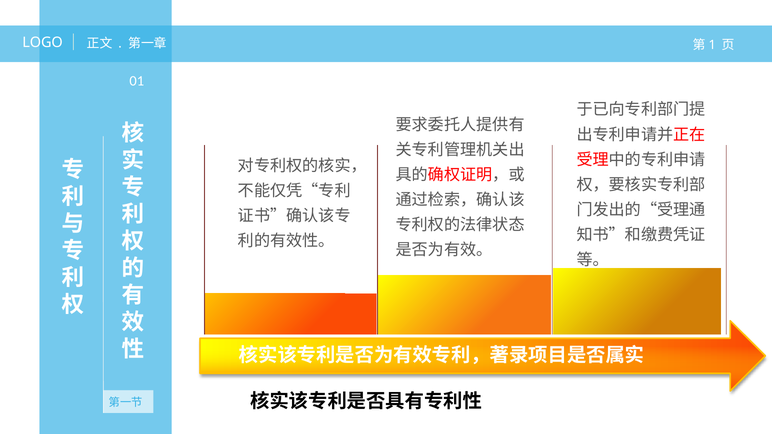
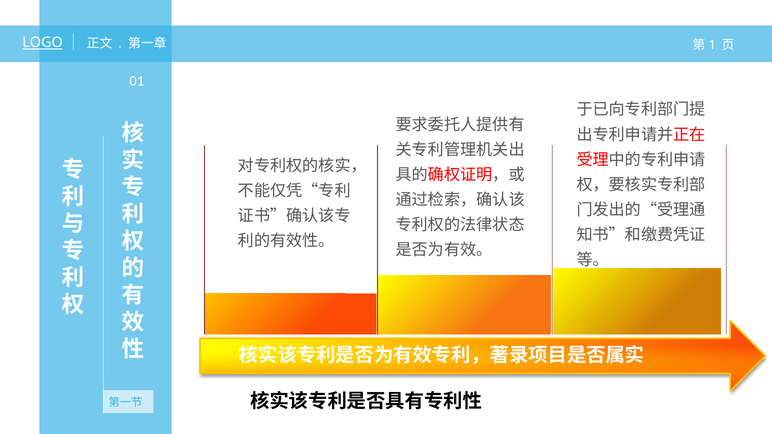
LOGO underline: none -> present (43, 43)
